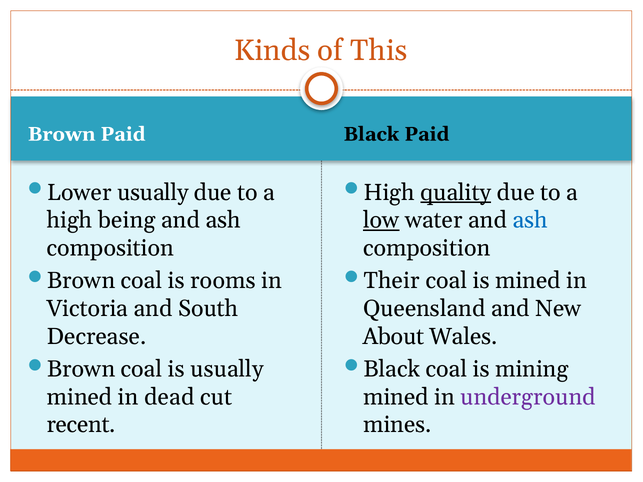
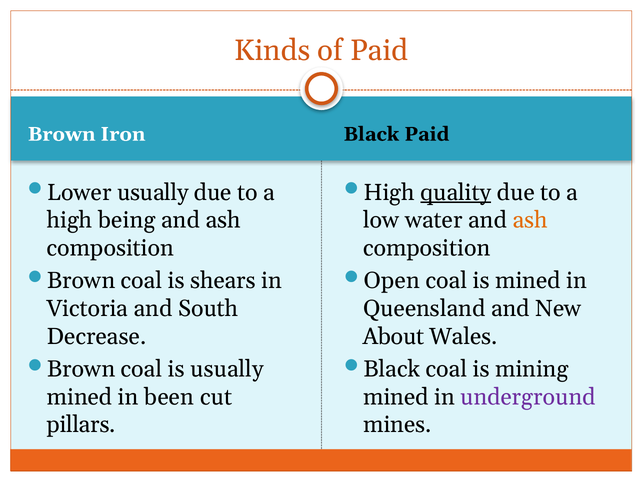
of This: This -> Paid (379, 51)
Brown Paid: Paid -> Iron (123, 134)
low underline: present -> none (381, 220)
ash colour: blue -> orange (530, 220)
rooms: rooms -> shears (223, 281)
Their: Their -> Open (392, 281)
dead: dead -> been (169, 397)
recent: recent -> pillars (81, 425)
